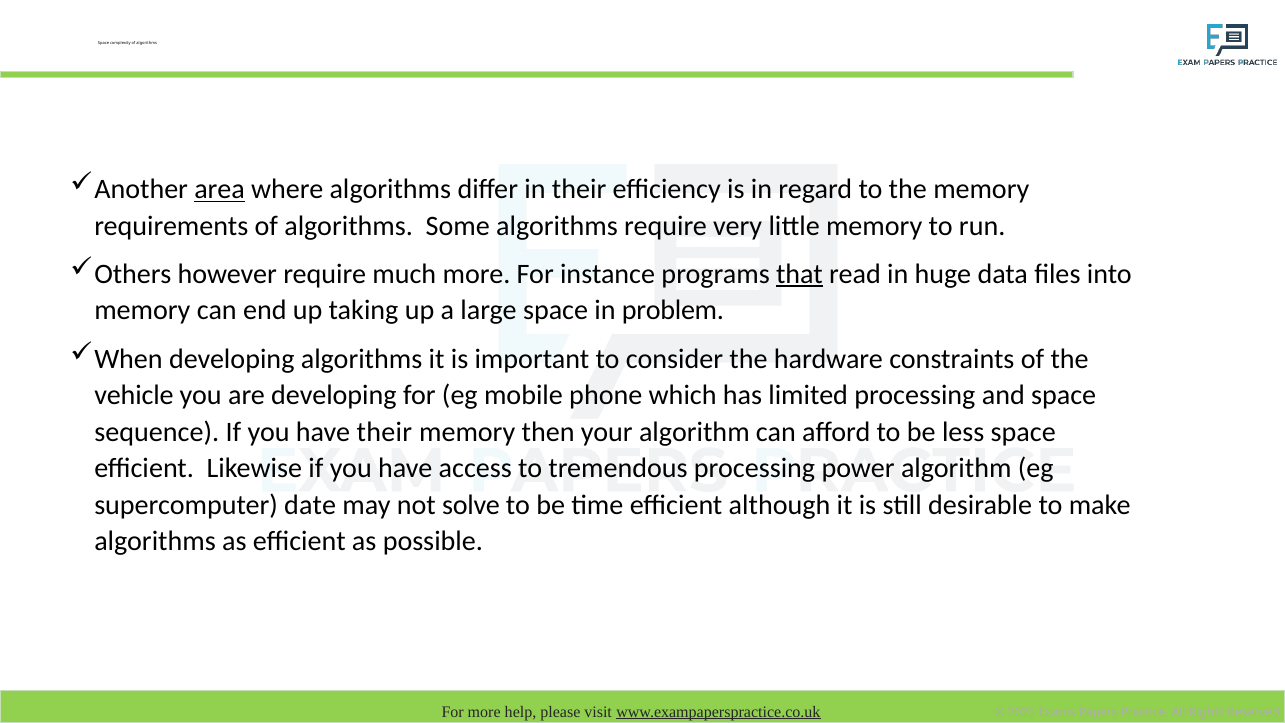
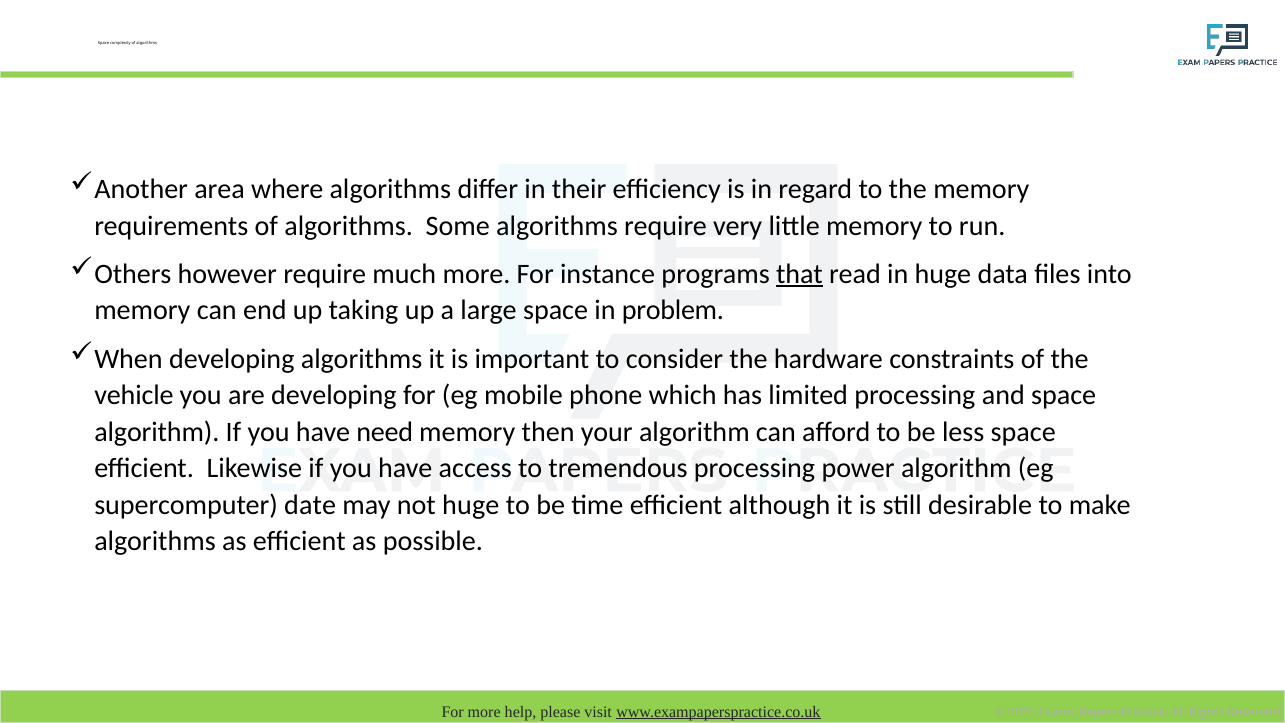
area underline: present -> none (220, 189)
sequence: sequence -> algorithm (157, 432)
have their: their -> need (385, 432)
not solve: solve -> huge (471, 505)
